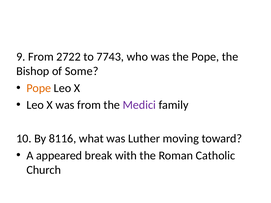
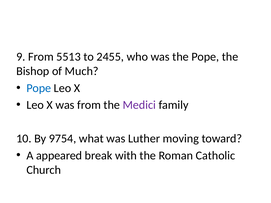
2722: 2722 -> 5513 (69, 57)
7743: 7743 -> 2455 (110, 57)
Some: Some -> Much (82, 71)
Pope colour: orange -> blue (39, 88)
8116: 8116 -> 9754 (63, 139)
